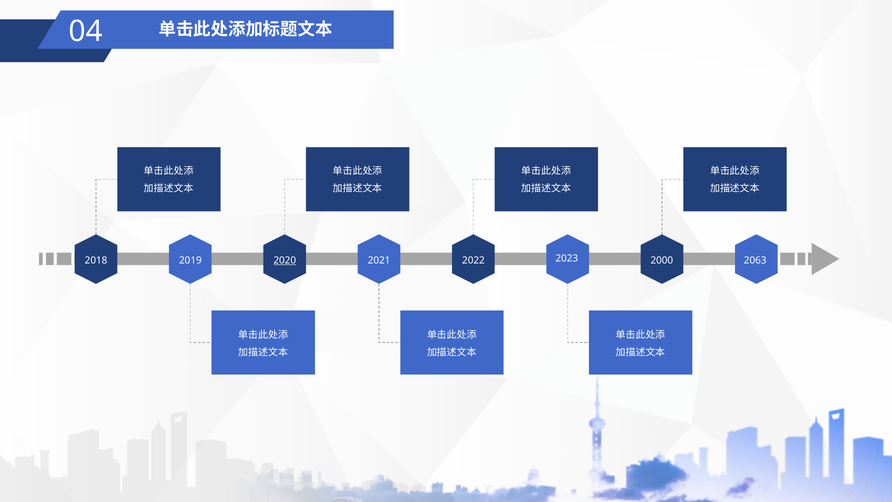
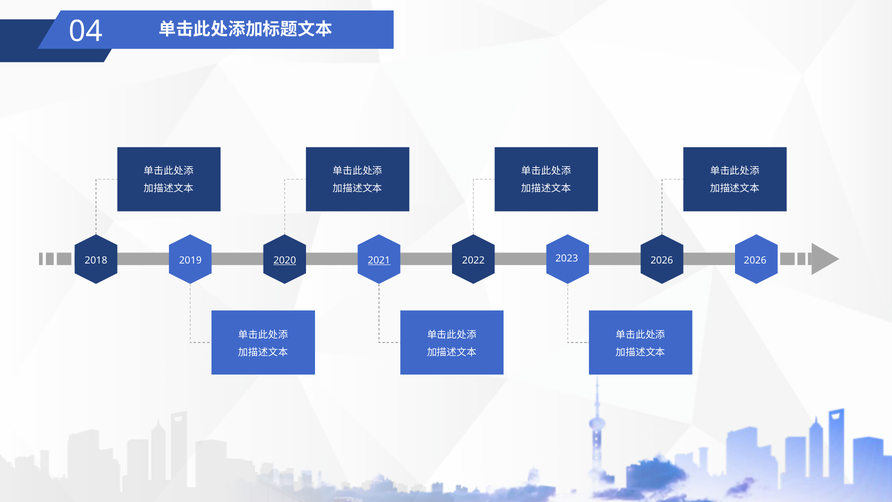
2021 underline: none -> present (379, 260)
2022 2000: 2000 -> 2026 (662, 260)
2023 2063: 2063 -> 2026 (755, 260)
